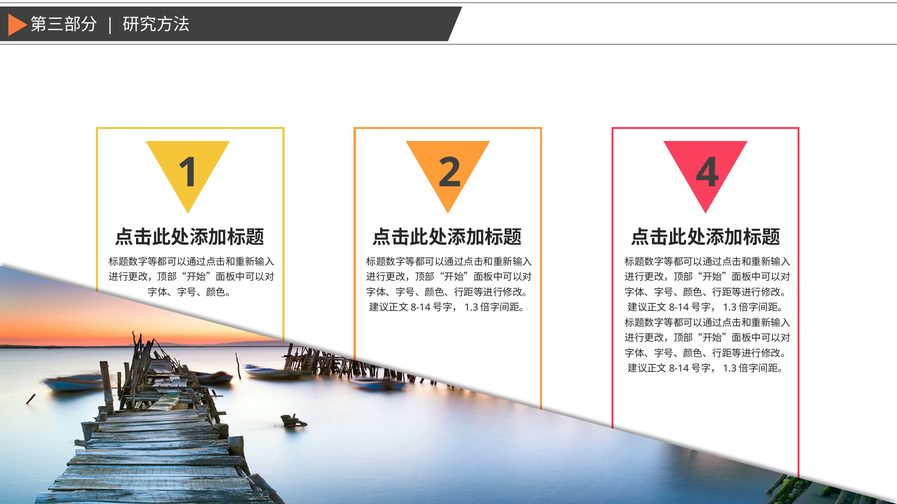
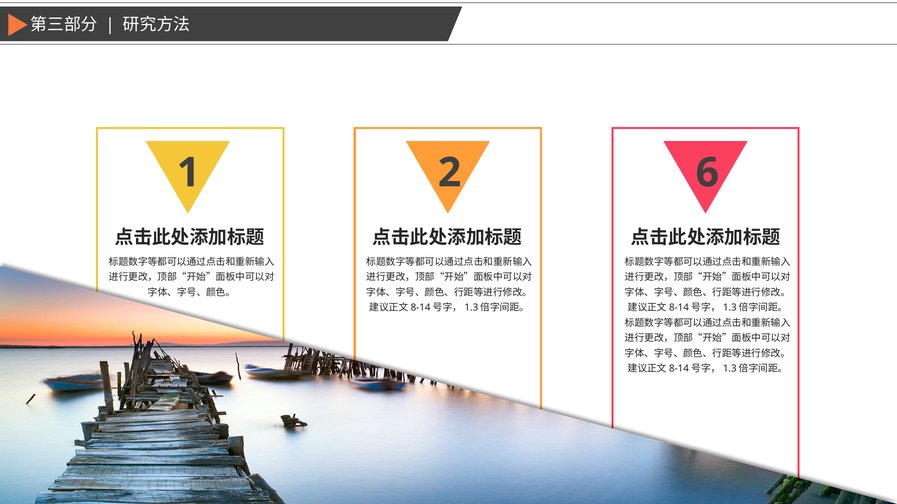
4: 4 -> 6 (707, 173)
